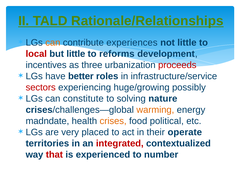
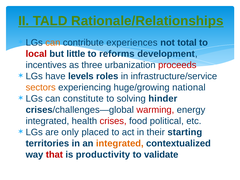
not little: little -> total (187, 43)
better: better -> levels (81, 76)
sectors colour: red -> orange (41, 87)
possibly: possibly -> national (189, 87)
nature: nature -> hinder (163, 99)
warming colour: orange -> red (155, 110)
madndate: madndate -> integrated (47, 121)
crises colour: orange -> red (113, 121)
very: very -> only (70, 132)
operate: operate -> starting (185, 132)
integrated colour: red -> orange (120, 143)
experienced: experienced -> productivity (103, 155)
number: number -> validate (161, 155)
